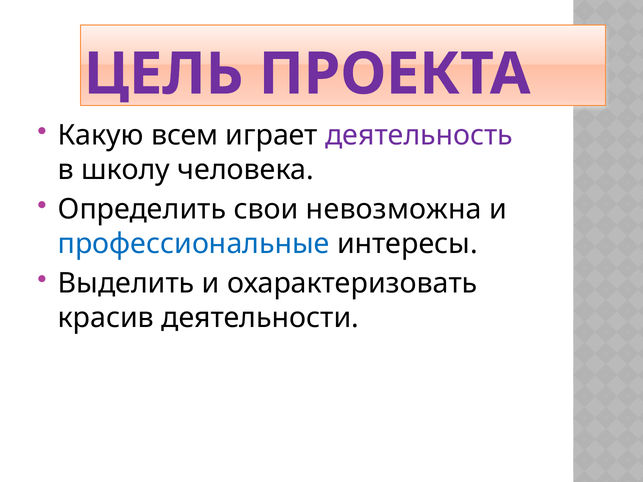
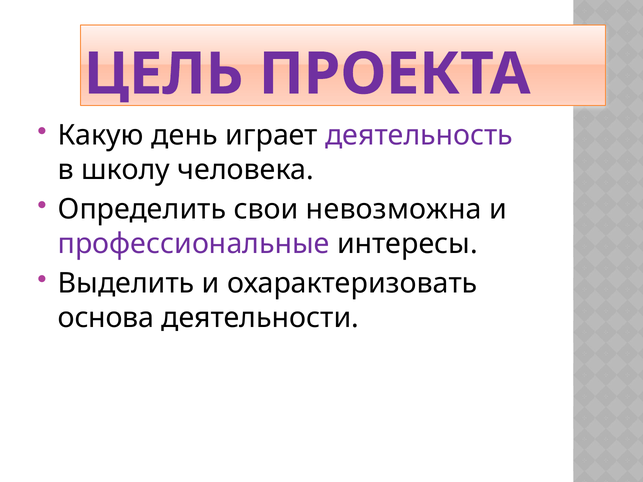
всем: всем -> день (185, 136)
профессиональные colour: blue -> purple (194, 244)
красив: красив -> основа (106, 318)
